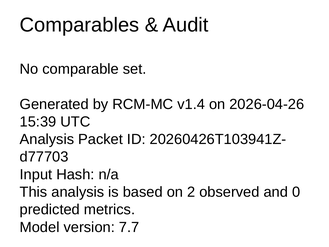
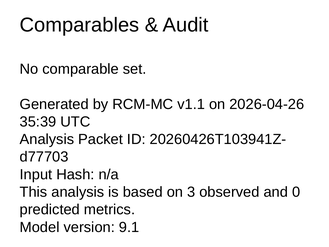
v1.4: v1.4 -> v1.1 (191, 104)
15:39: 15:39 -> 35:39 (38, 122)
2: 2 -> 3 (191, 192)
7.7: 7.7 -> 9.1 (129, 227)
